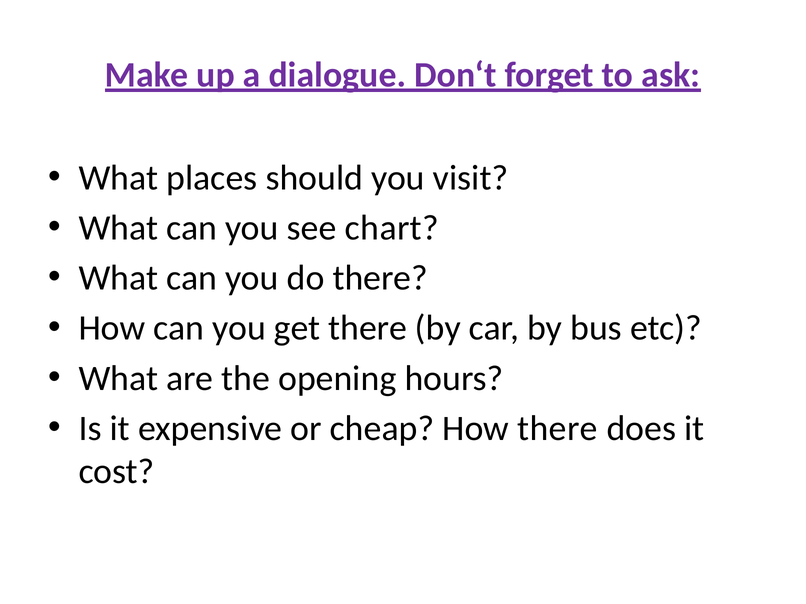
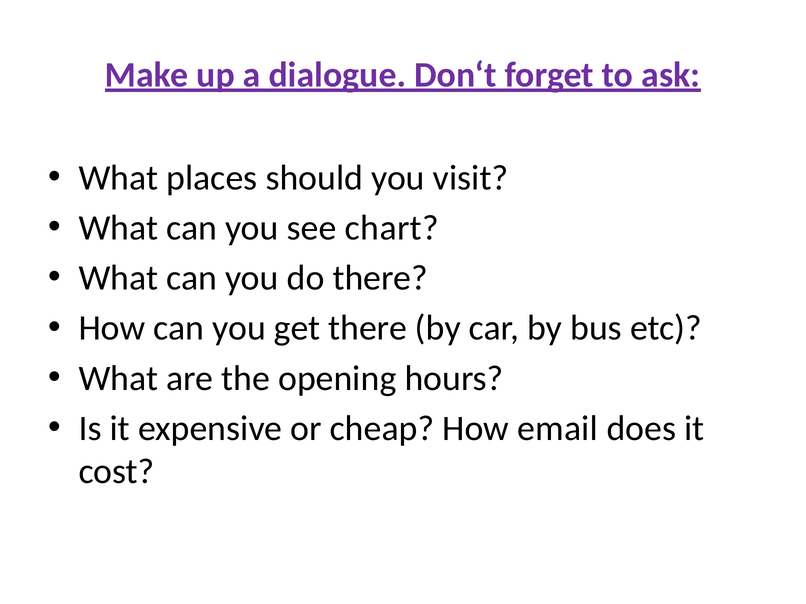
How there: there -> email (558, 429)
